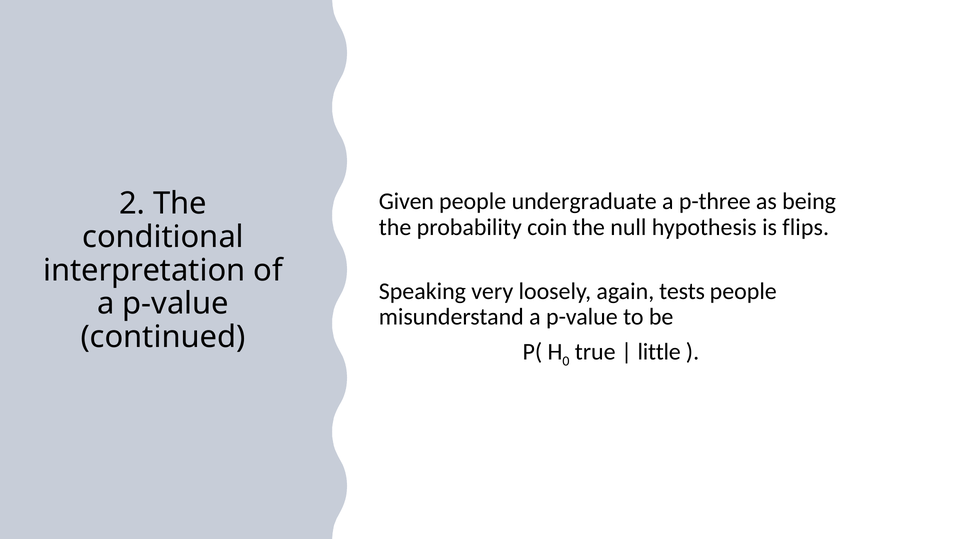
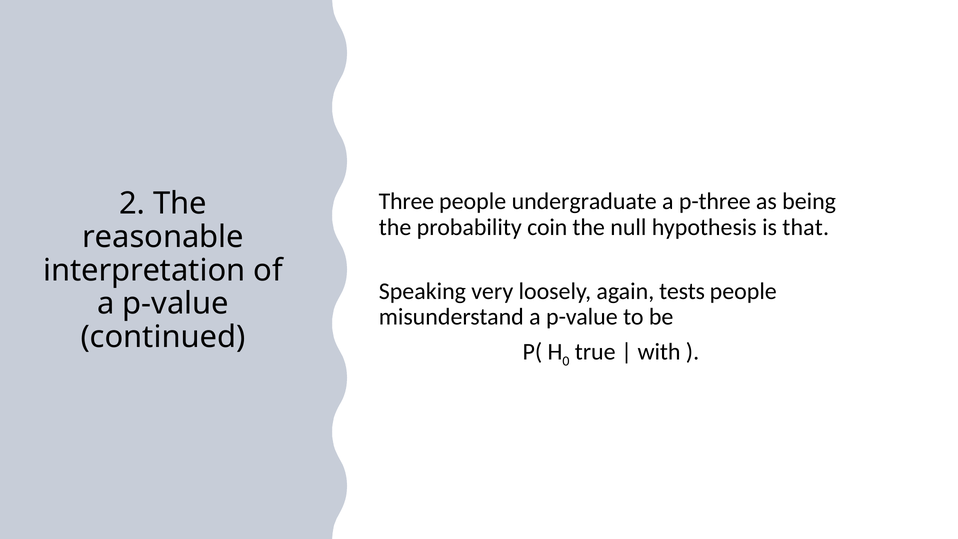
Given: Given -> Three (406, 202)
flips: flips -> that (806, 227)
conditional: conditional -> reasonable (163, 237)
little: little -> with (659, 352)
